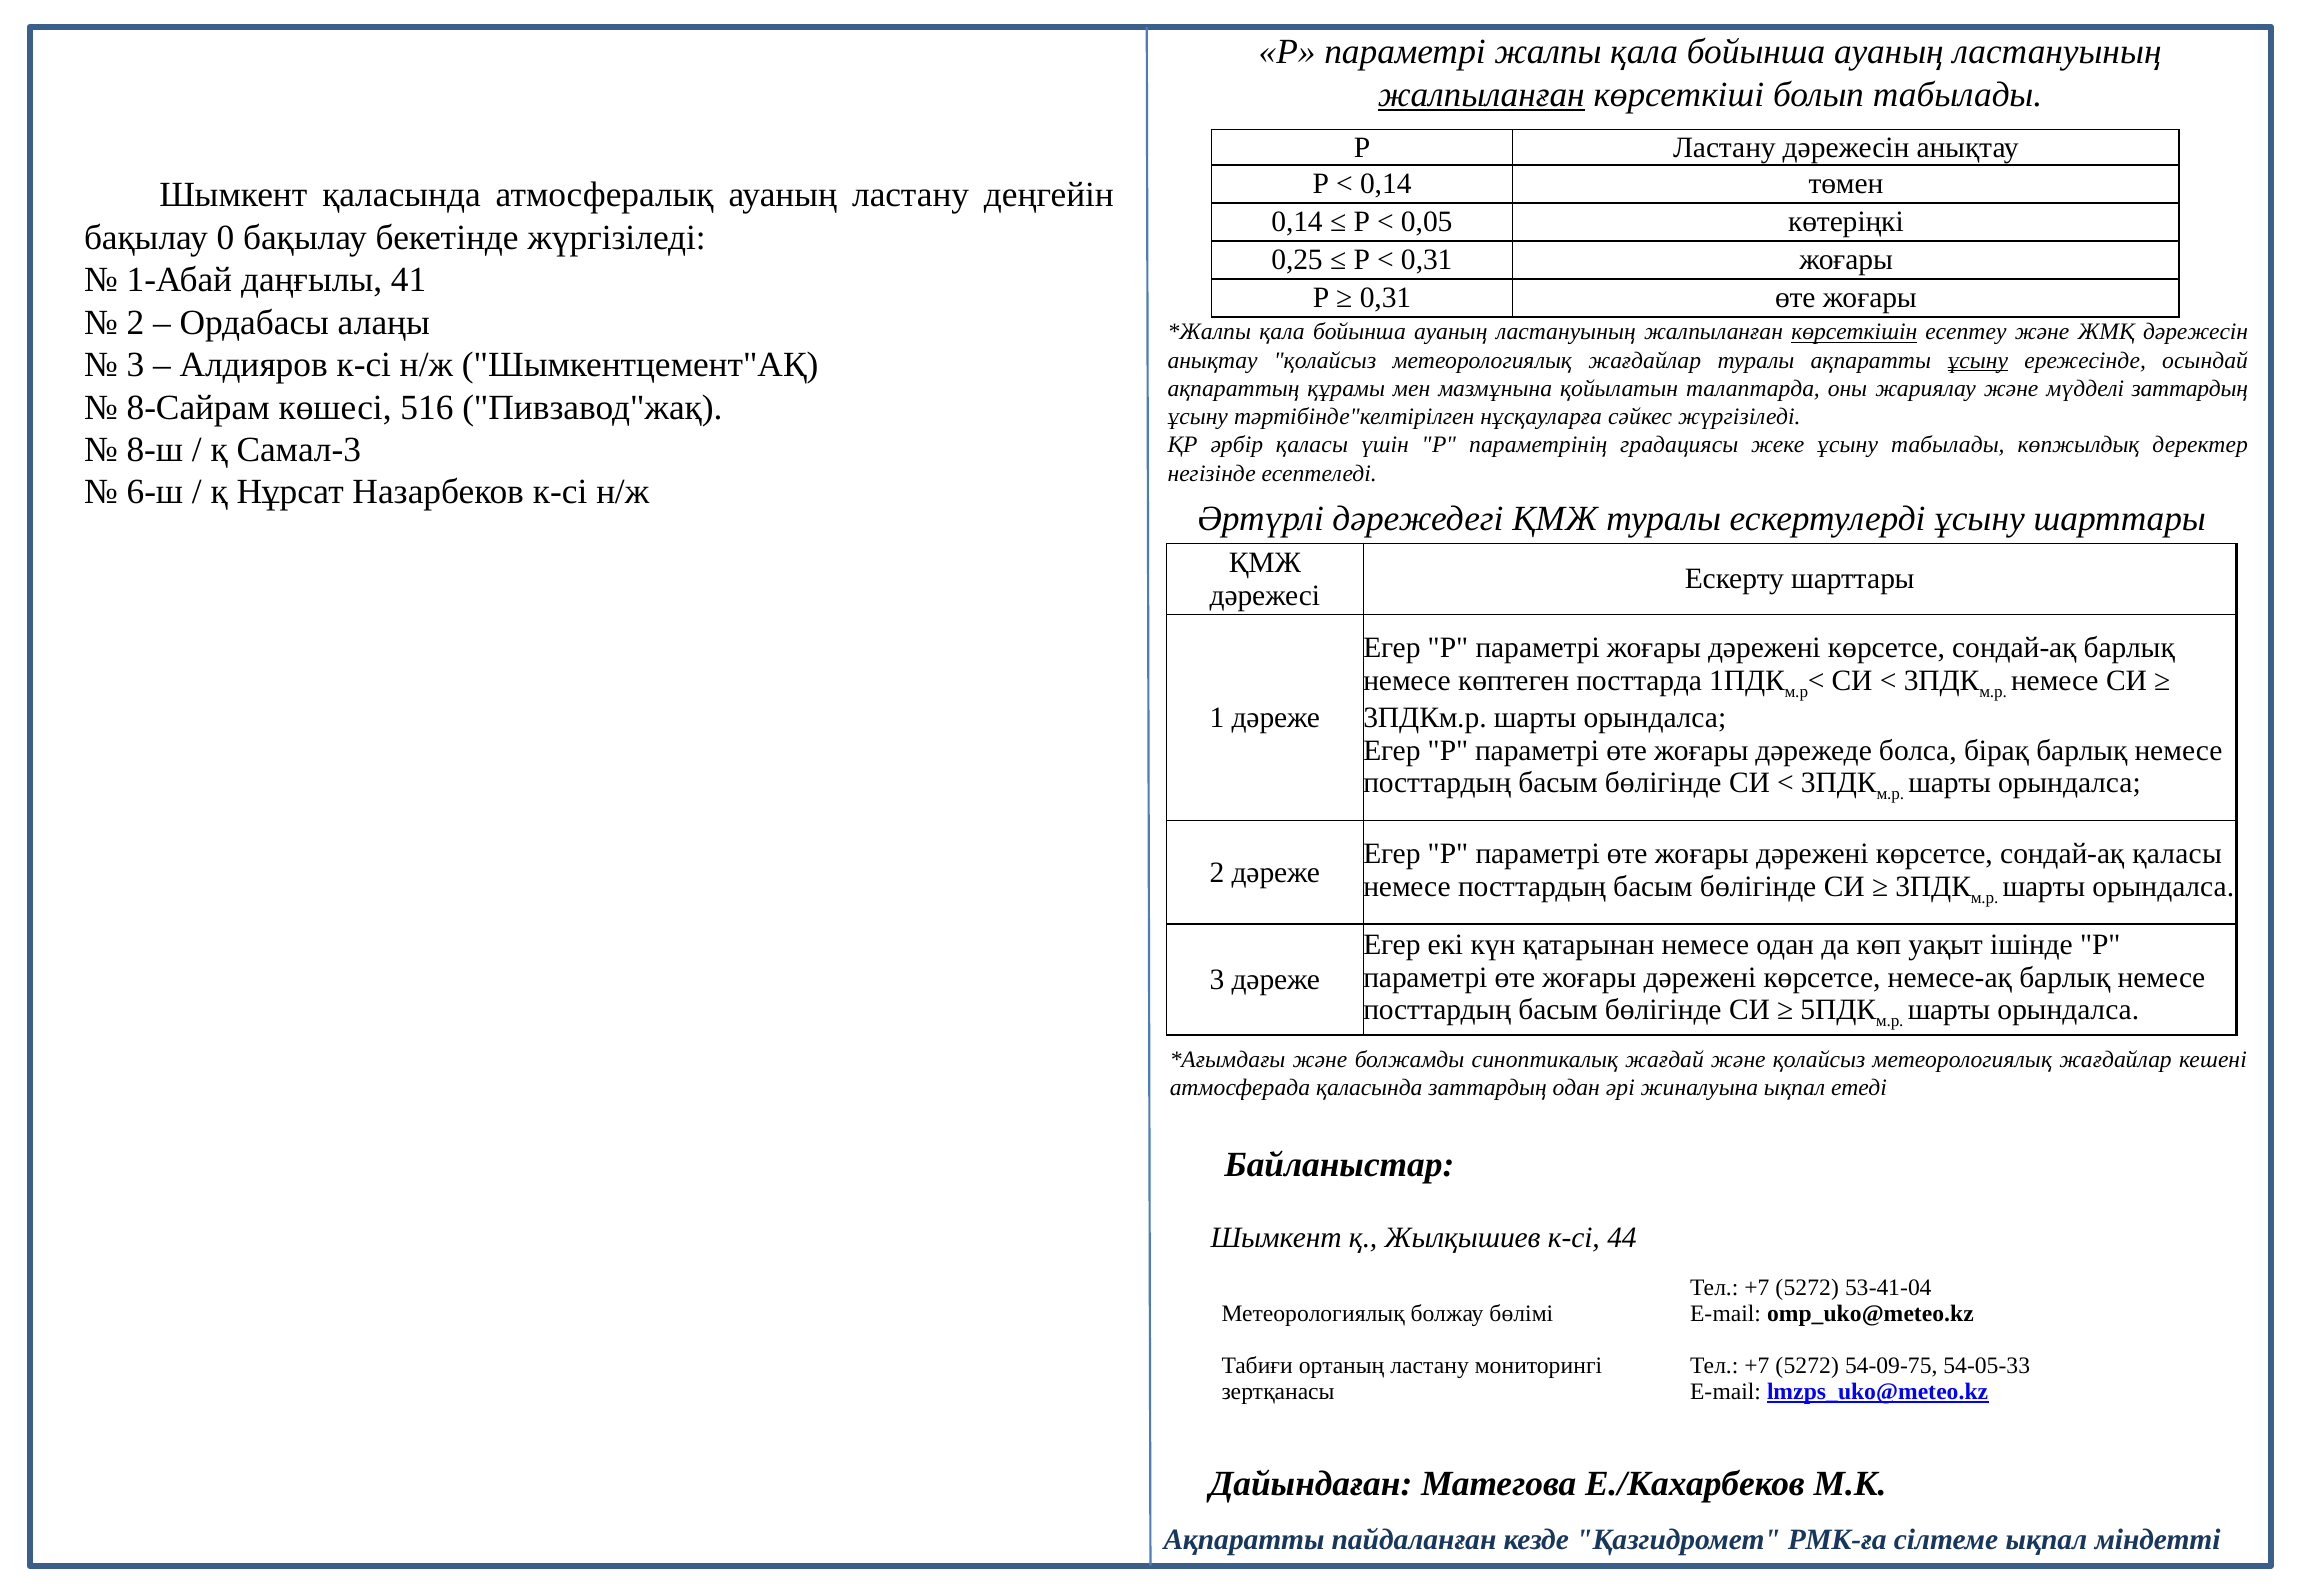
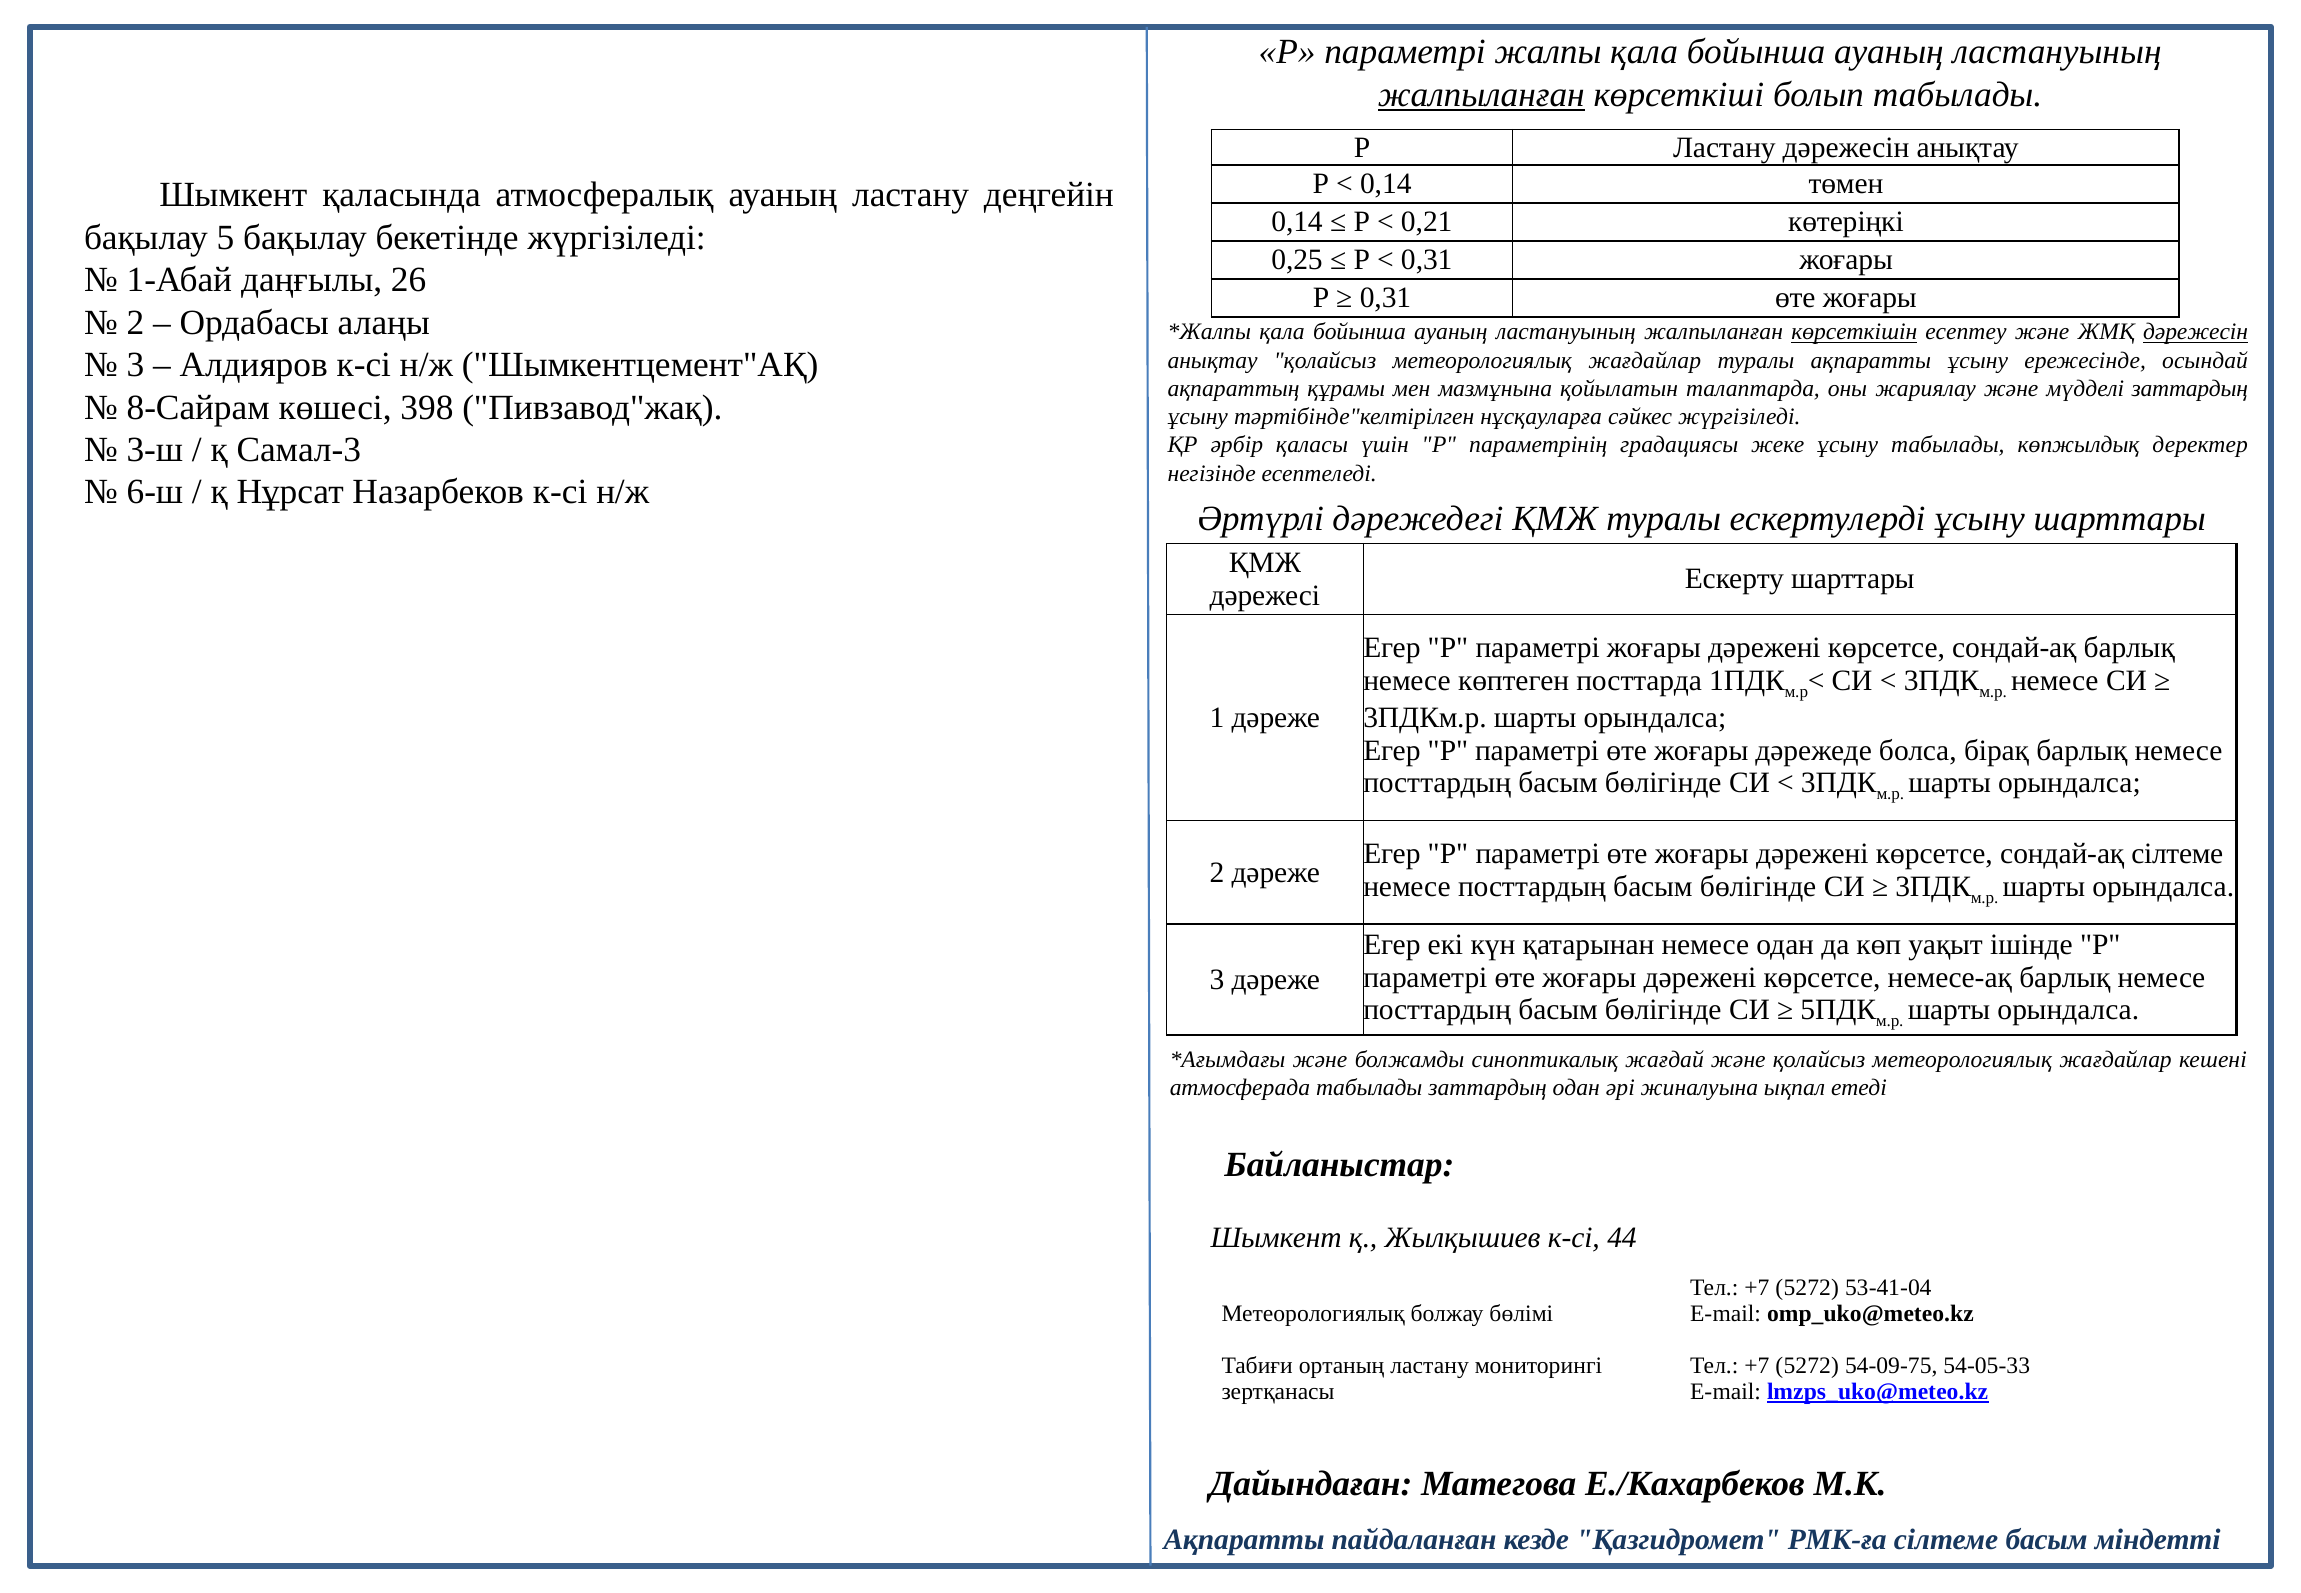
0,05: 0,05 -> 0,21 (1427, 222)
0: 0 -> 5 (226, 237)
41: 41 -> 26 (409, 280)
дәрежесін underline: none -> present (2196, 332)
ұсыну underline: present -> none (1978, 360)
516: 516 -> 398 (427, 407)
8-ш: 8-ш -> 3-ш (155, 450)
сондай-ақ қаласы: қаласы -> сілтеме (2177, 854)
атмосферада қаласында: қаласында -> табылады (1369, 1088)
сілтеме ықпал: ықпал -> басым (2047, 1540)
